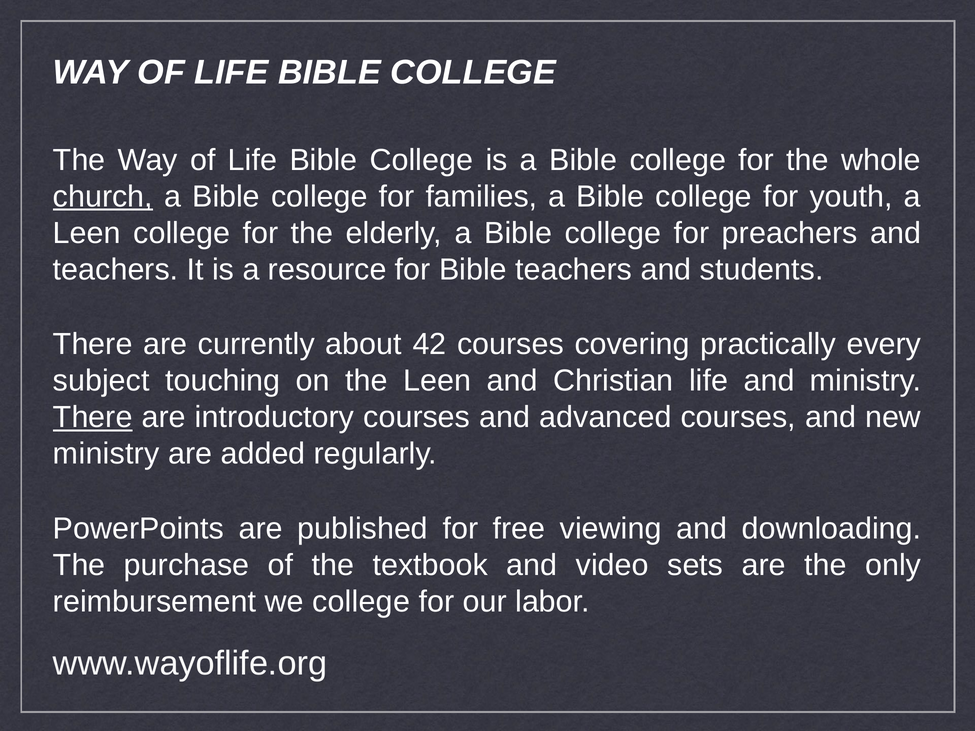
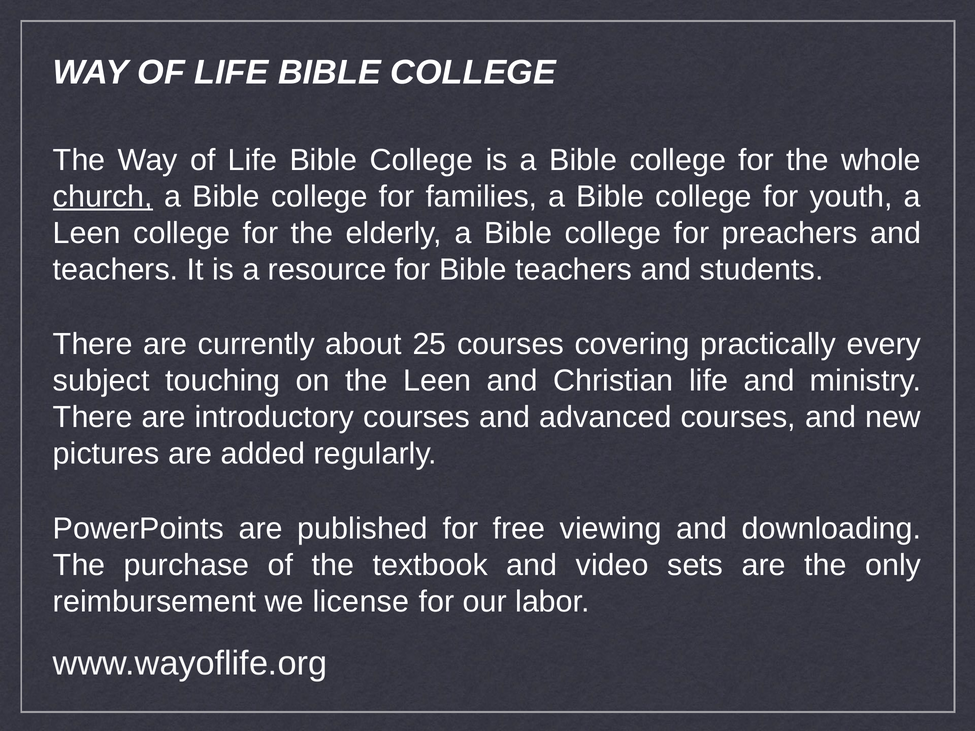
42: 42 -> 25 (429, 344)
There underline: present -> none (93, 418)
ministry: ministry -> pictures (106, 454)
we college: college -> license (361, 602)
